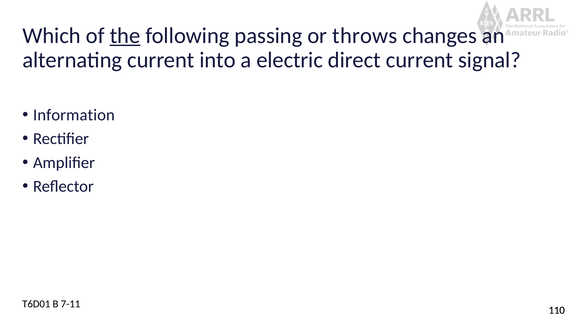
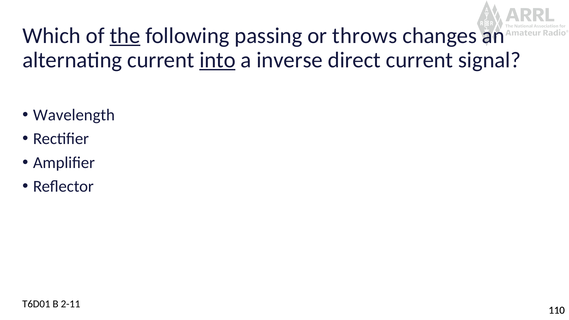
into underline: none -> present (218, 60)
electric: electric -> inverse (290, 60)
Information: Information -> Wavelength (74, 115)
7-11: 7-11 -> 2-11 (71, 304)
